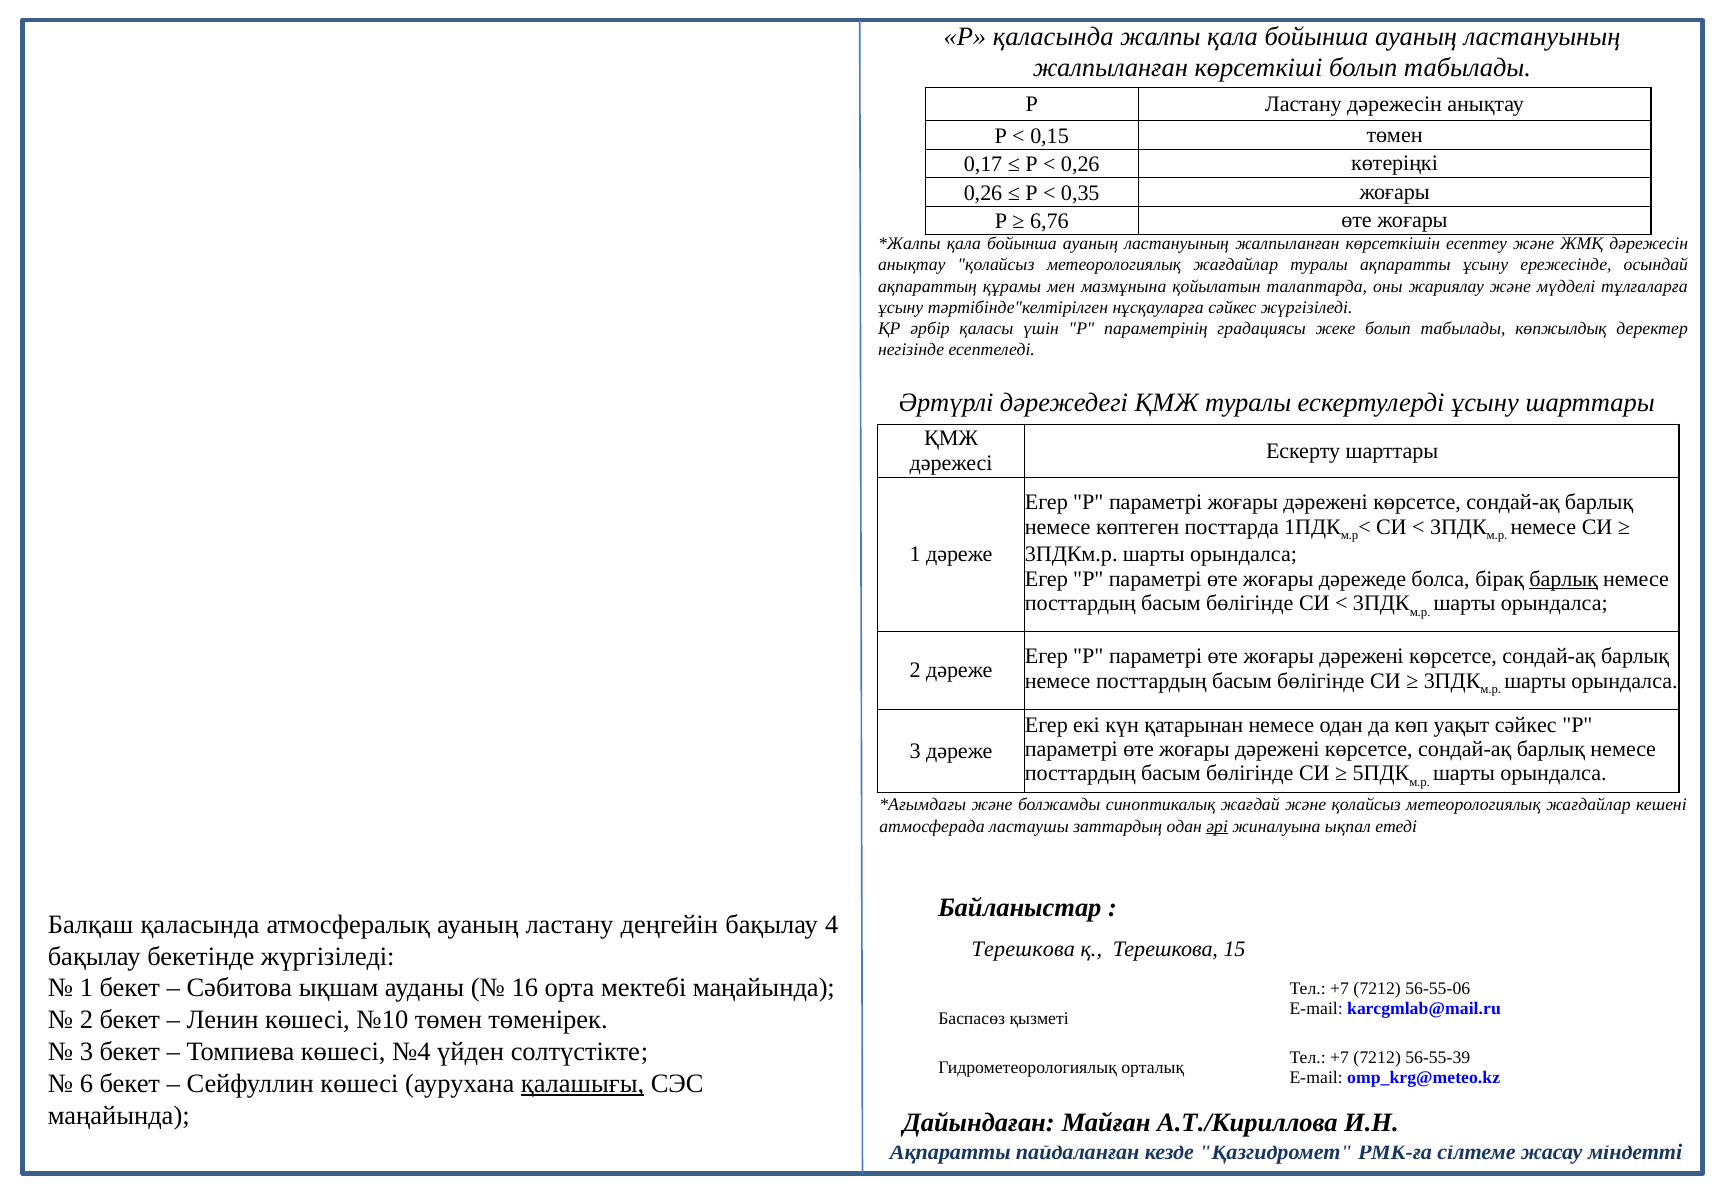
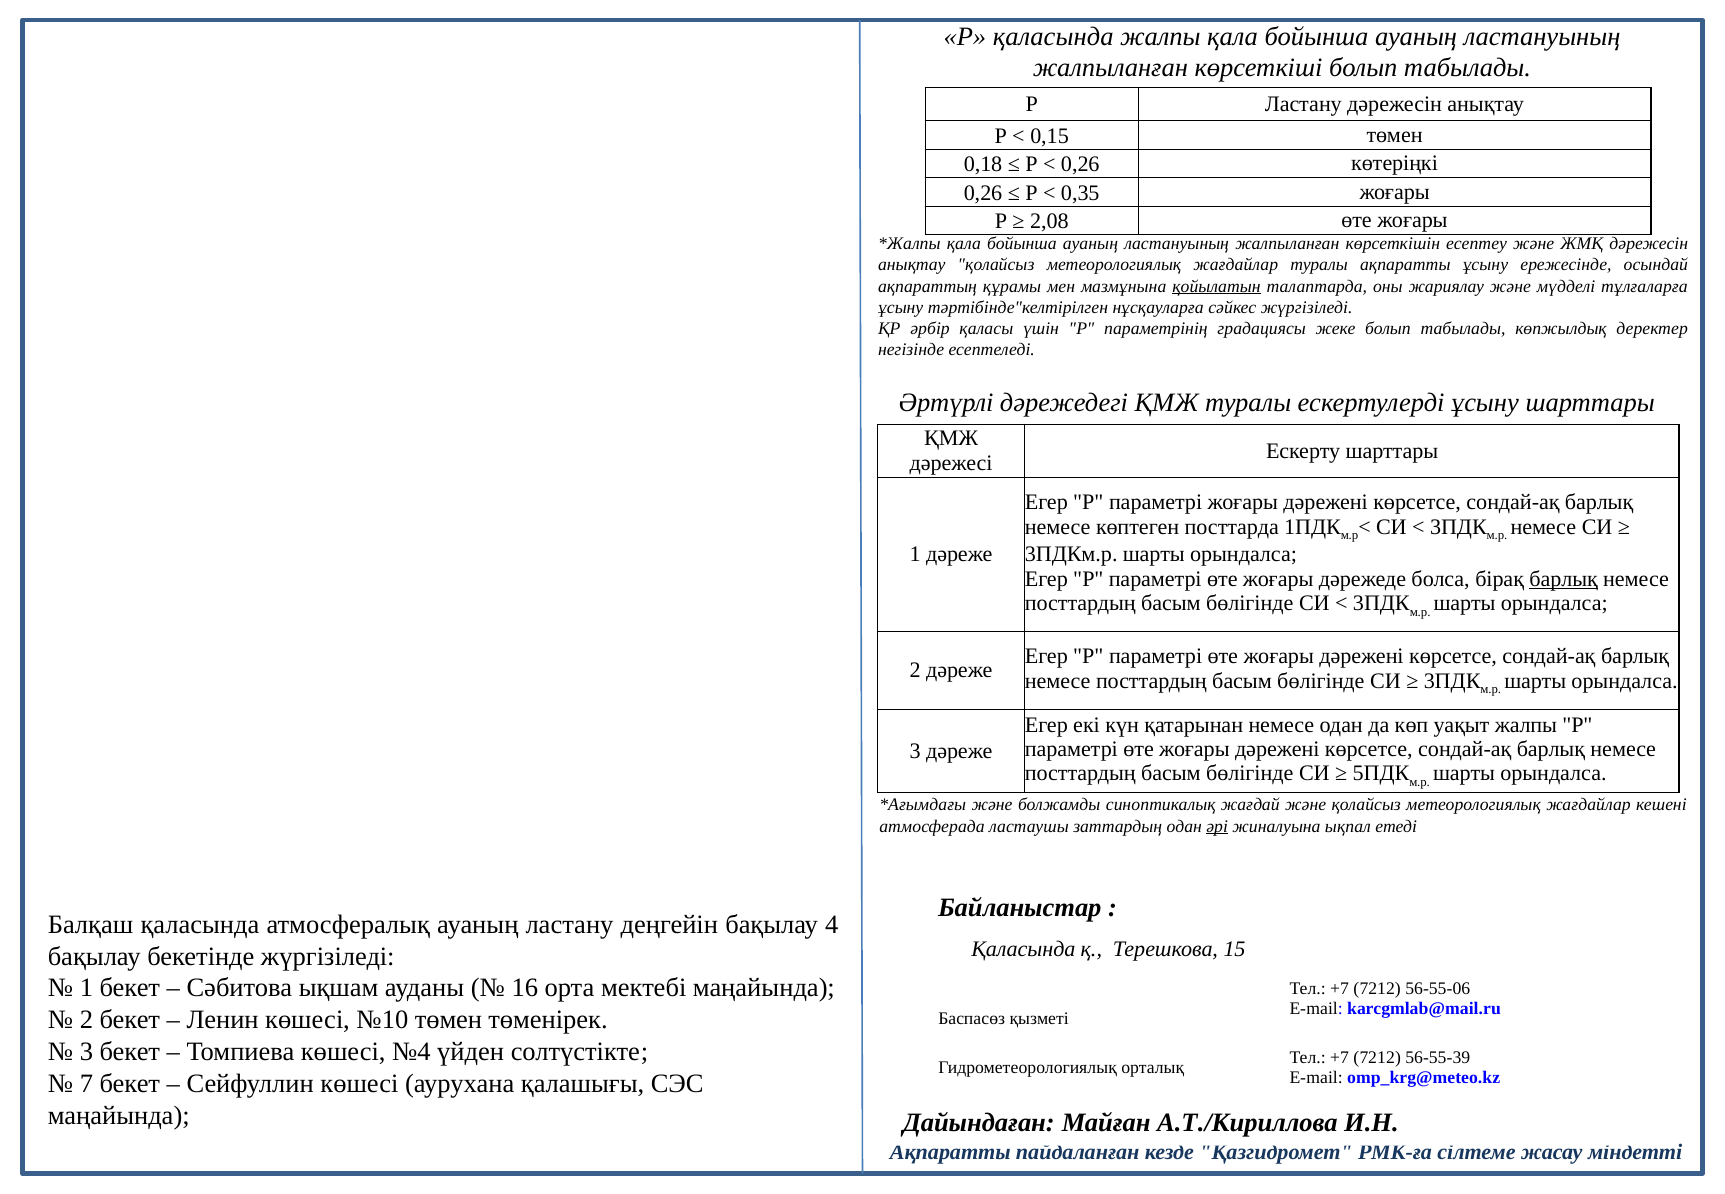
0,17: 0,17 -> 0,18 (983, 165)
6,76: 6,76 -> 2,08 (1049, 221)
қойылатын underline: none -> present (1217, 286)
уақыт сәйкес: сәйкес -> жалпы (1526, 725)
Терешкова: Терешкова -> Қаласында (1023, 950)
6: 6 -> 7 (86, 1084)
қалашығы underline: present -> none (583, 1084)
